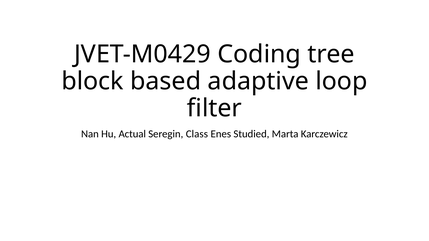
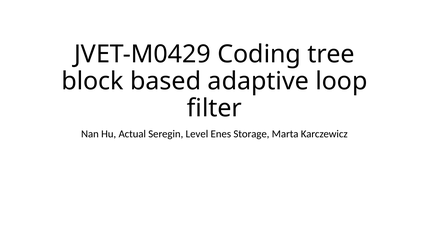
Class: Class -> Level (197, 134)
Studied: Studied -> Storage (251, 134)
